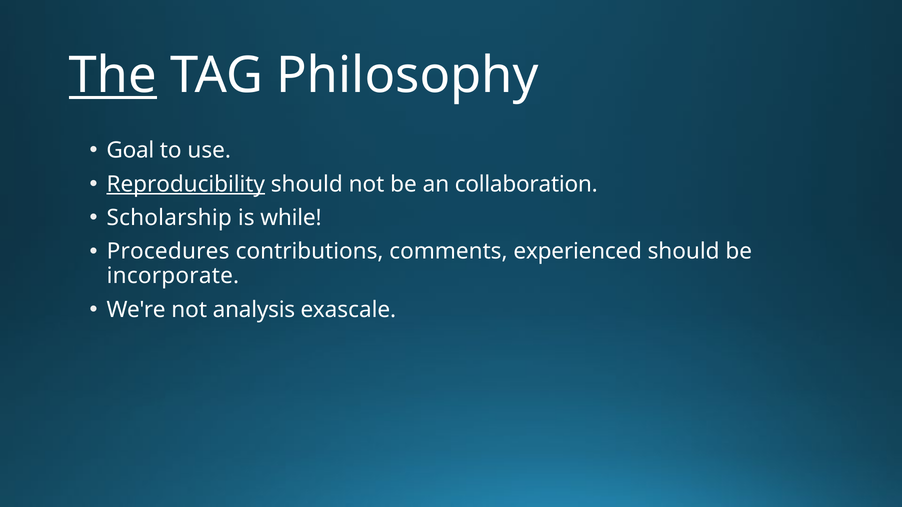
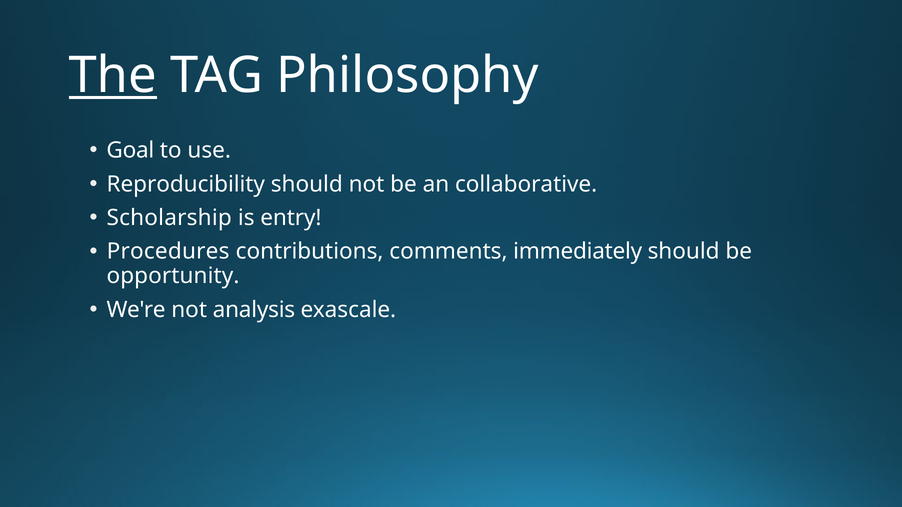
Reproducibility underline: present -> none (186, 184)
collaboration: collaboration -> collaborative (526, 184)
while: while -> entry (291, 218)
experienced: experienced -> immediately (578, 252)
incorporate: incorporate -> opportunity (173, 276)
